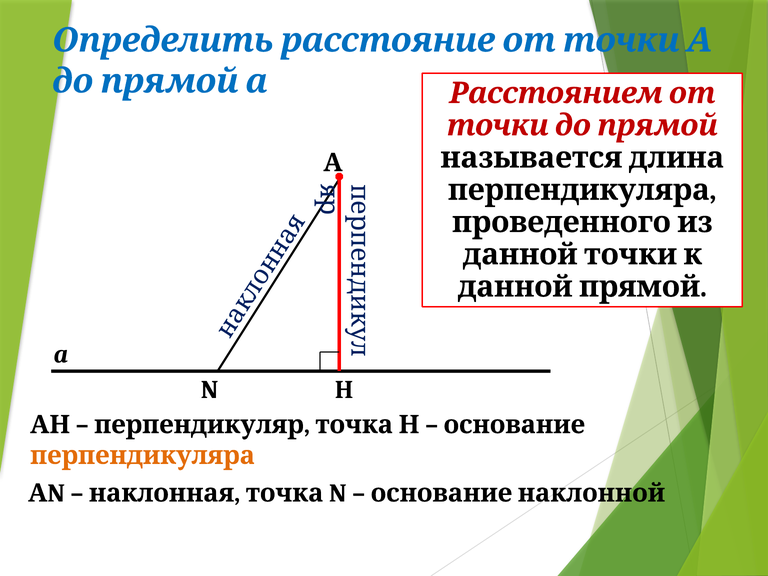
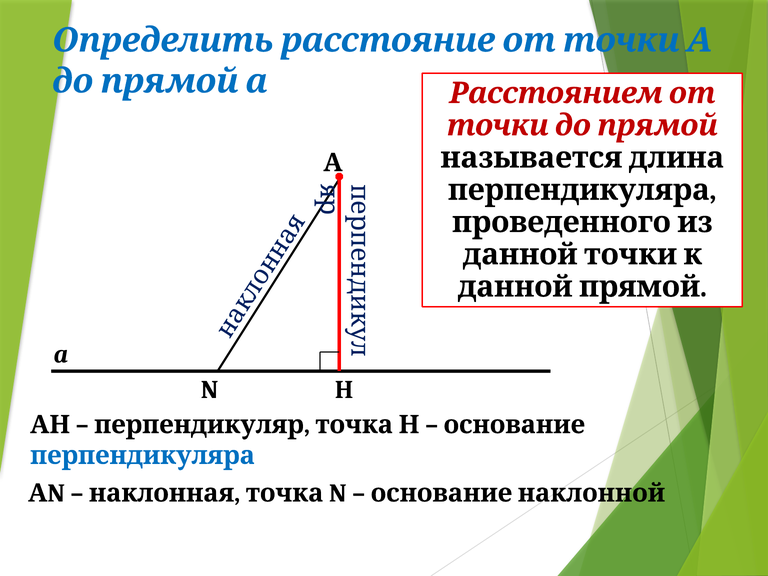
перпендикуляра colour: orange -> blue (143, 455)
